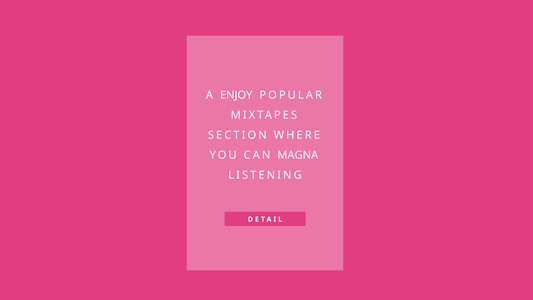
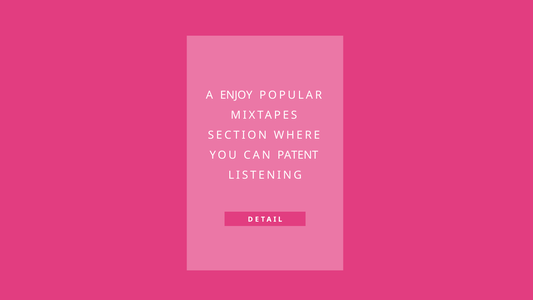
MAGNA: MAGNA -> PATENT (298, 155)
